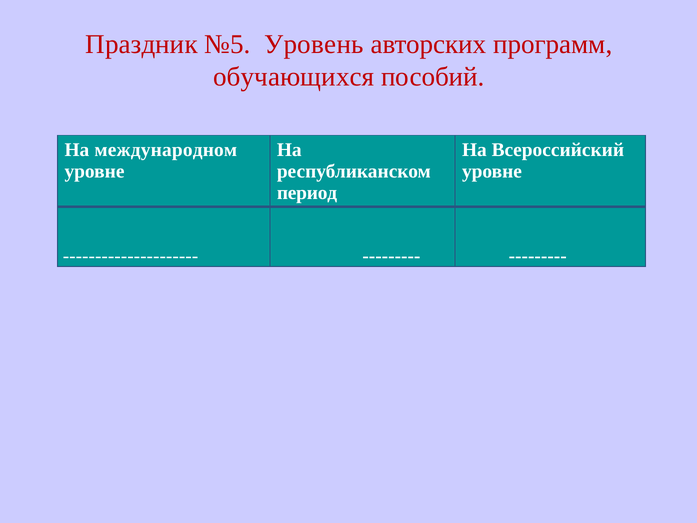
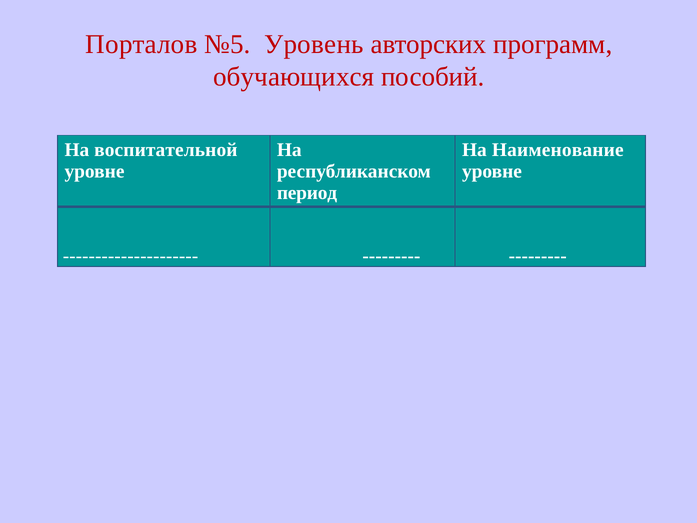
Праздник: Праздник -> Порталов (141, 44)
международном: международном -> воспитательной (166, 150)
Всероссийский: Всероссийский -> Наименование (558, 150)
